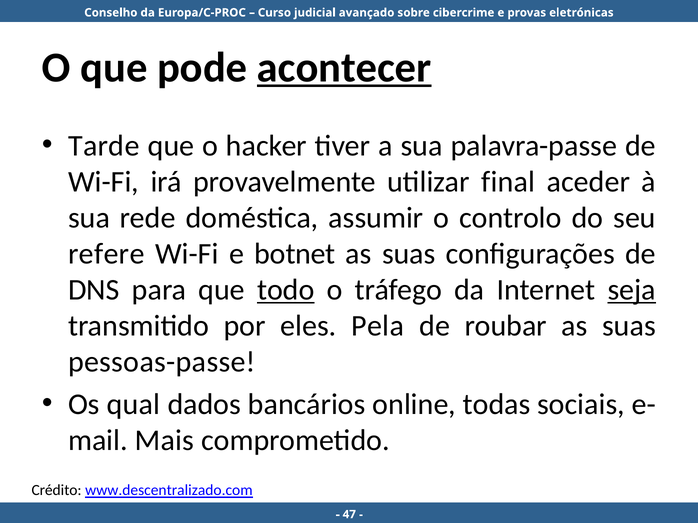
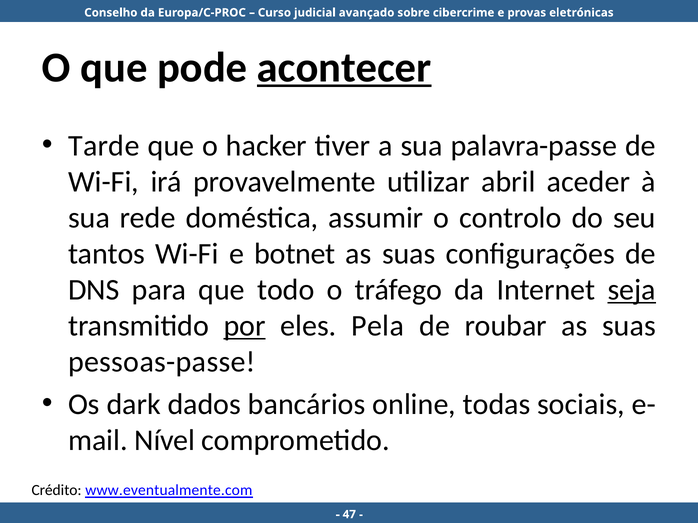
final: final -> abril (508, 182)
refere: refere -> tantos (107, 254)
todo underline: present -> none (286, 290)
por underline: none -> present (245, 326)
qual: qual -> dark (134, 405)
Mais: Mais -> Nível (165, 441)
www.descentralizado.com: www.descentralizado.com -> www.eventualmente.com (169, 491)
